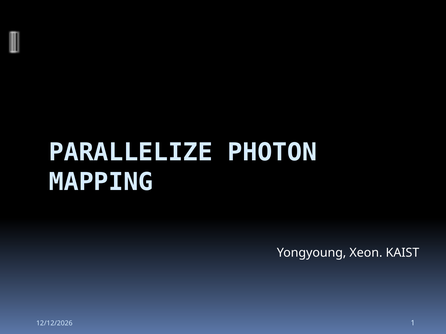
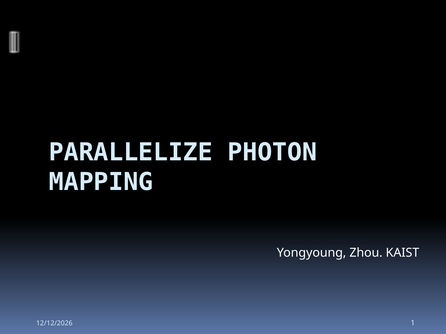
Xeon: Xeon -> Zhou (366, 253)
